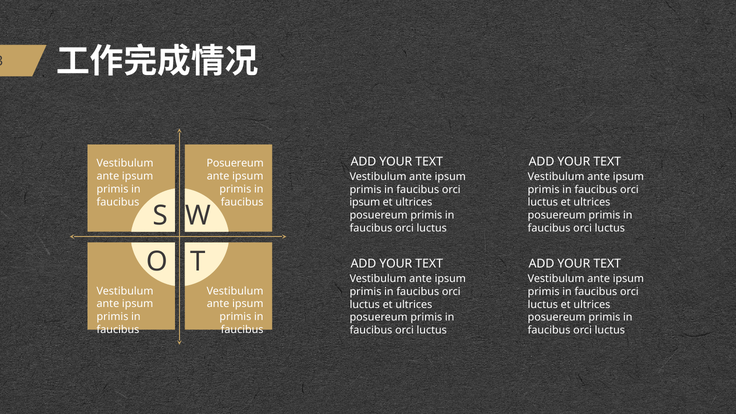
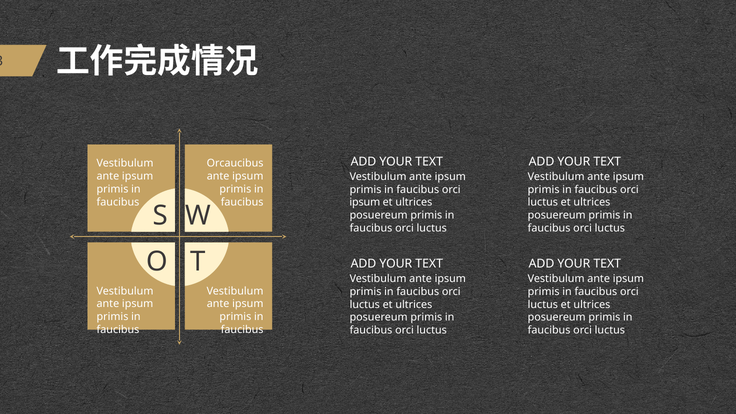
Posuereum: Posuereum -> Orcaucibus (235, 163)
